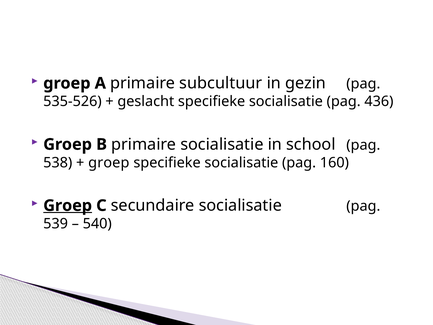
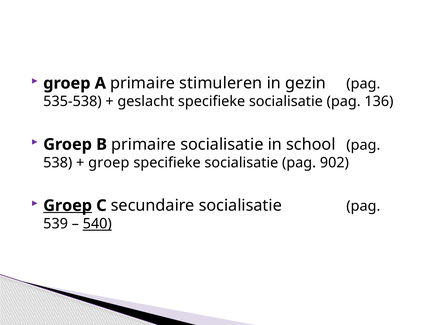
subcultuur: subcultuur -> stimuleren (221, 83)
535-526: 535-526 -> 535-538 (72, 101)
436: 436 -> 136 (379, 101)
160: 160 -> 902 (334, 163)
540 underline: none -> present (97, 224)
